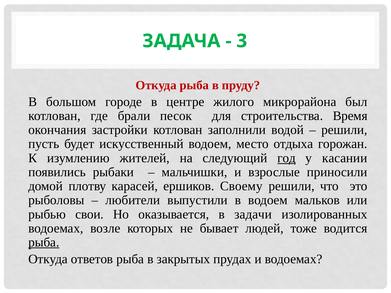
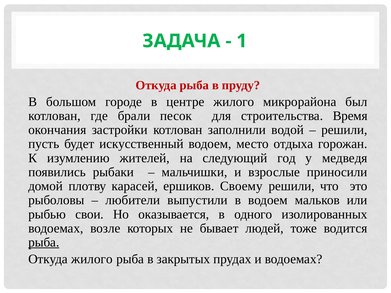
3: 3 -> 1 (242, 41)
год underline: present -> none (287, 158)
касании: касании -> медведя (345, 158)
задачи: задачи -> одного (253, 214)
Откуда ответов: ответов -> жилого (92, 259)
